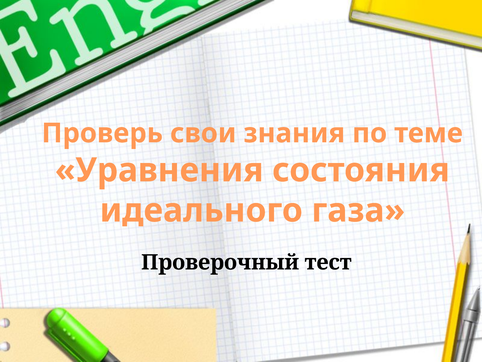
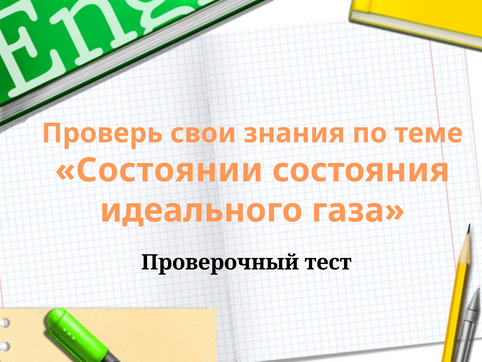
Уравнения: Уравнения -> Состоянии (159, 170)
